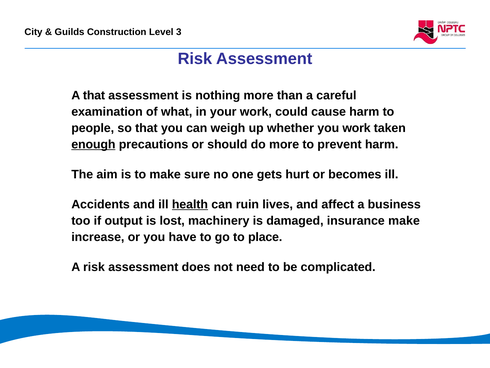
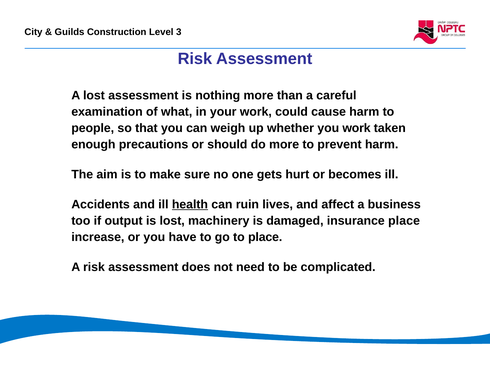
A that: that -> lost (94, 95)
enough underline: present -> none (93, 144)
insurance make: make -> place (404, 220)
